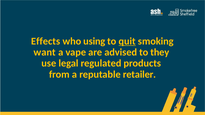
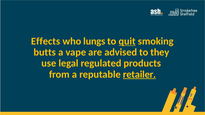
using: using -> lungs (94, 41)
want: want -> butts (45, 52)
retailer underline: none -> present (139, 75)
